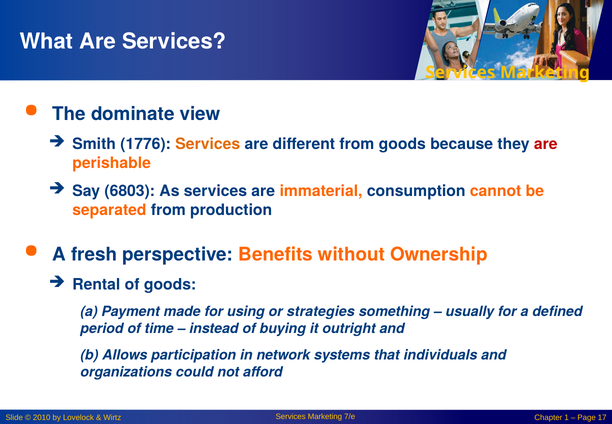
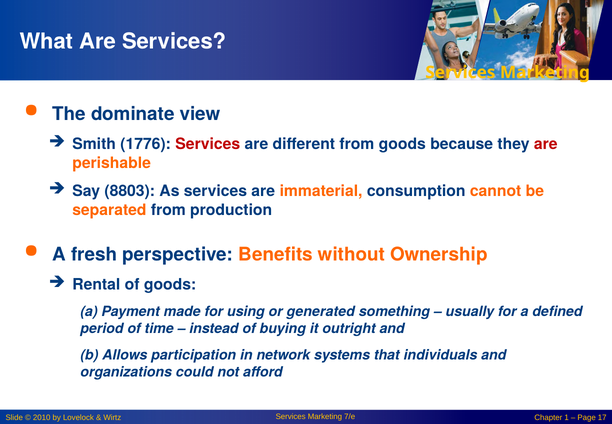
Services colour: orange -> red (208, 144)
6803: 6803 -> 8803 (130, 191)
strategies: strategies -> generated (321, 312)
